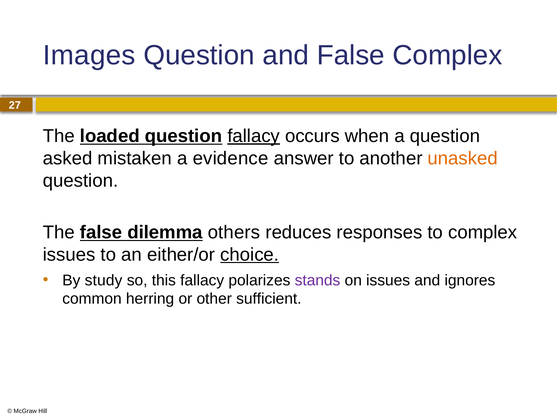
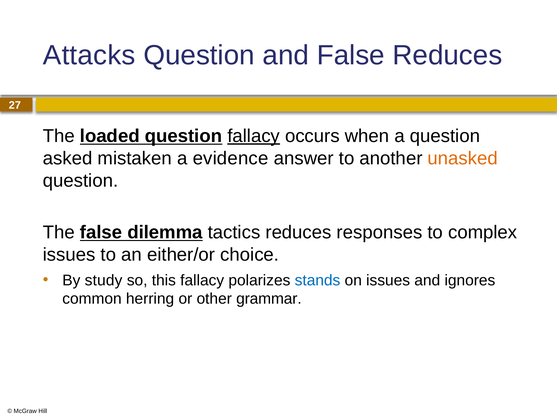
Images: Images -> Attacks (89, 55)
False Complex: Complex -> Reduces (447, 55)
others: others -> tactics (234, 232)
choice underline: present -> none (250, 254)
stands colour: purple -> blue (318, 280)
sufficient: sufficient -> grammar (269, 299)
